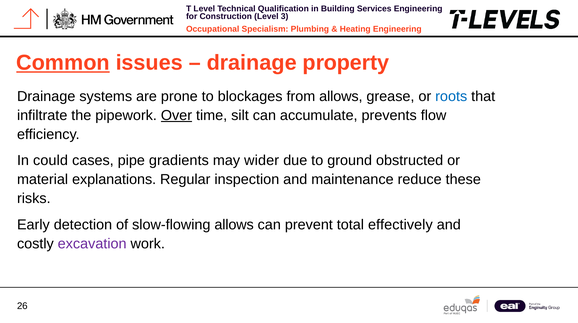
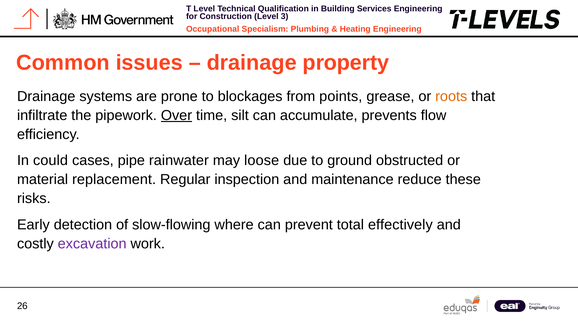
Common underline: present -> none (63, 63)
from allows: allows -> points (341, 96)
roots colour: blue -> orange (451, 96)
gradients: gradients -> rainwater (179, 161)
wider: wider -> loose (262, 161)
explanations: explanations -> replacement (114, 180)
slow-flowing allows: allows -> where (234, 225)
